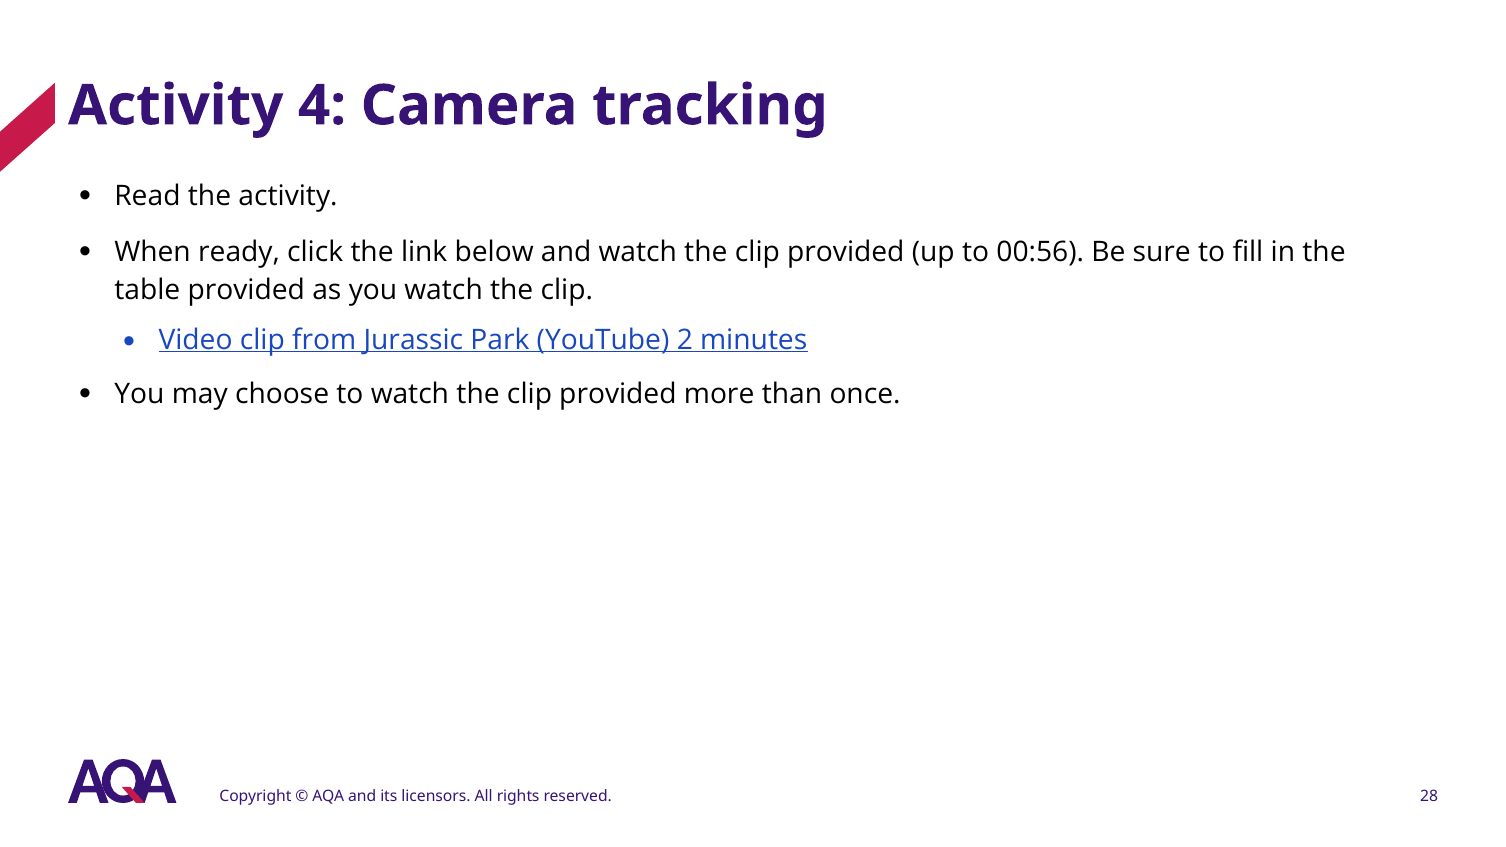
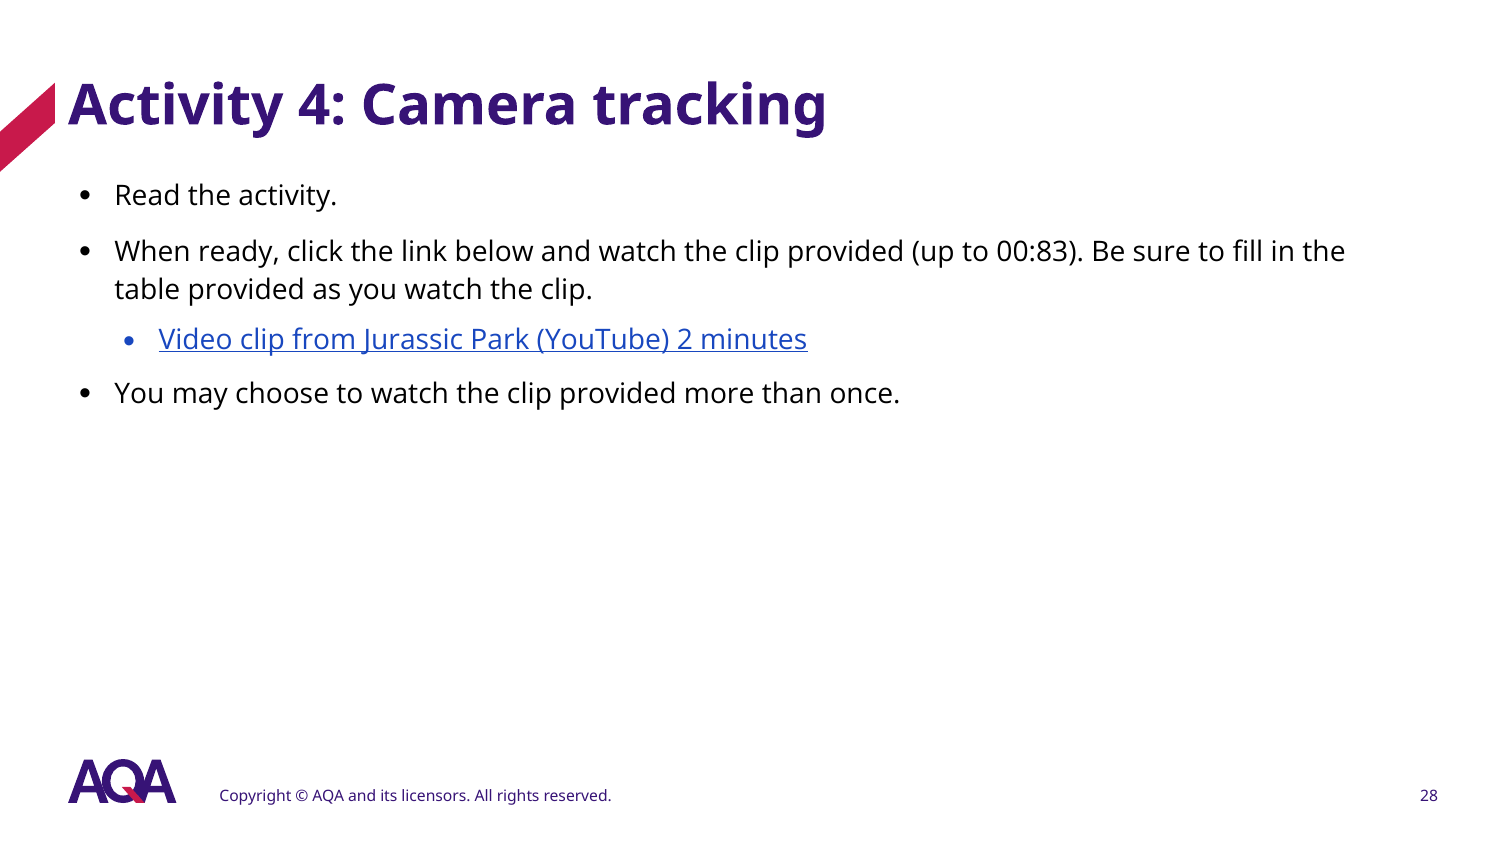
00:56: 00:56 -> 00:83 (1040, 253)
